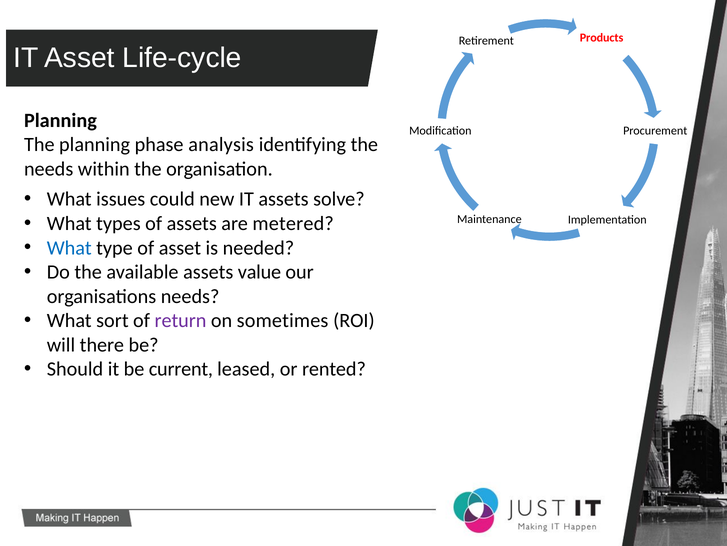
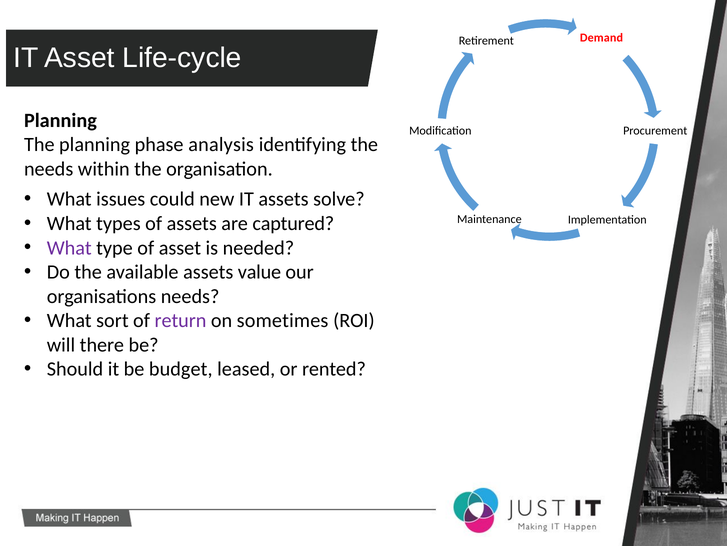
Products: Products -> Demand (601, 38)
metered: metered -> captured (293, 223)
What colour: blue -> purple (69, 248)
current: current -> budget (181, 369)
